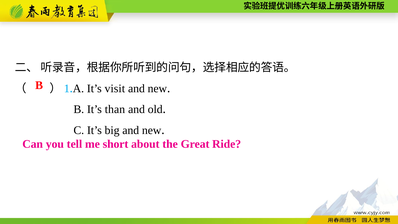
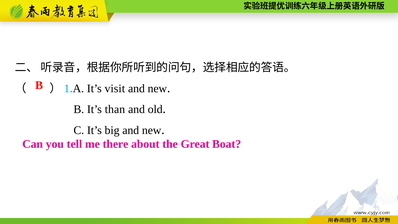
short: short -> there (116, 144)
Ride: Ride -> Boat (227, 144)
